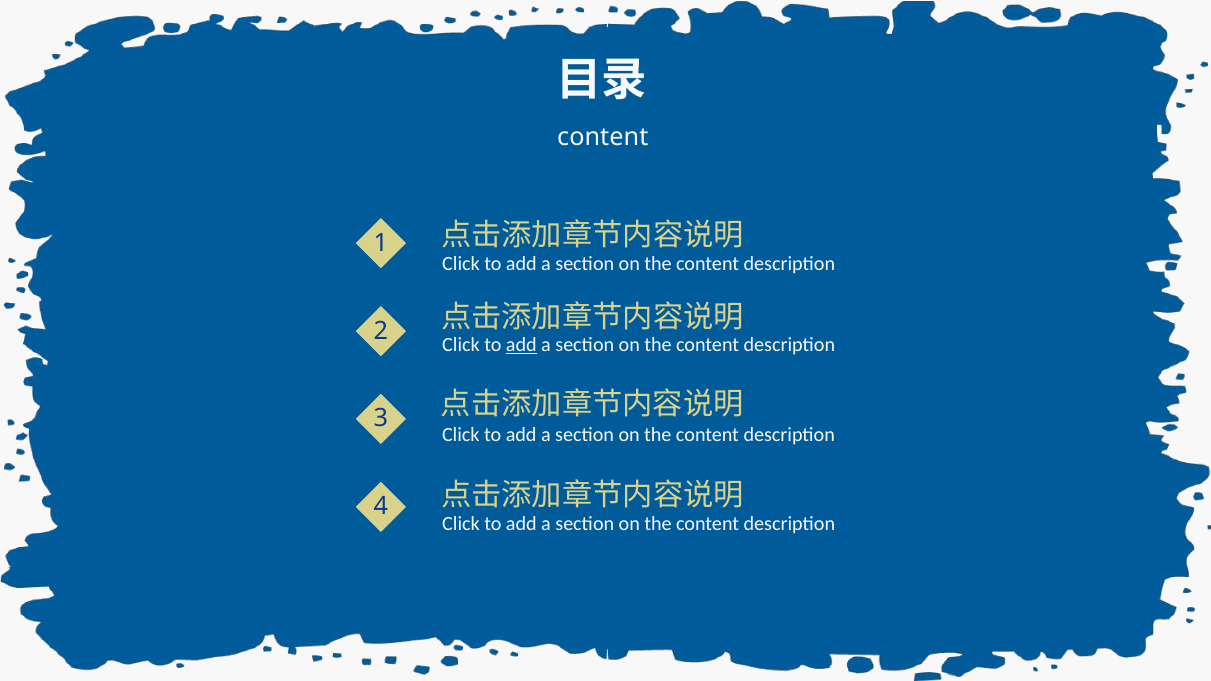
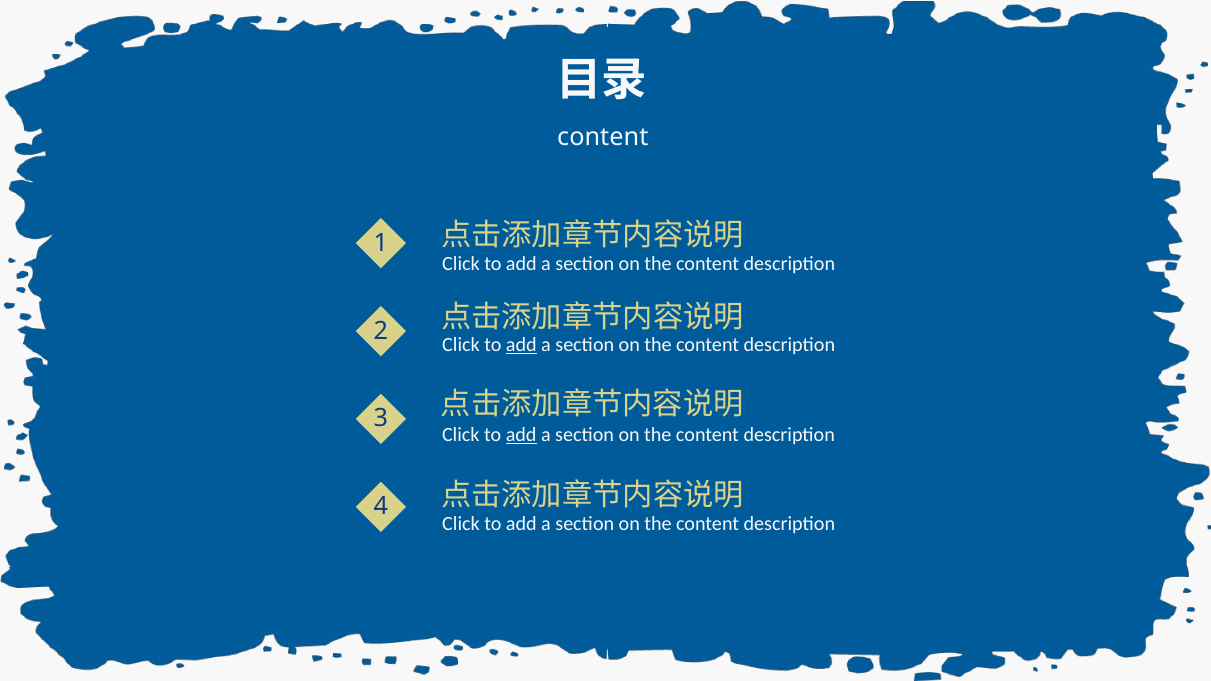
add underline: none -> present (521, 435)
